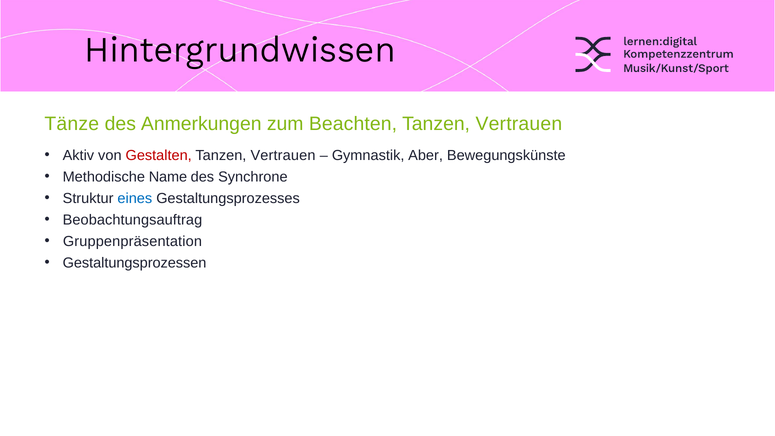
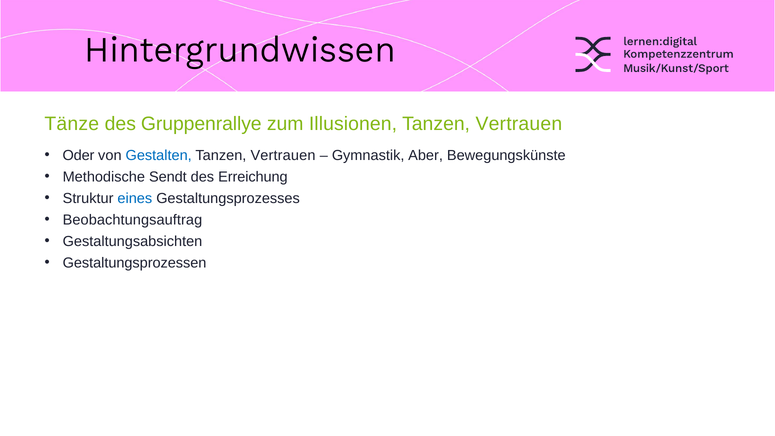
Anmerkungen: Anmerkungen -> Gruppenrallye (201, 124)
Beachten: Beachten -> Illusionen (353, 124)
Aktiv: Aktiv -> Oder (78, 155)
Gestalten colour: red -> blue (159, 155)
Name: Name -> Sendt (168, 177)
Synchrone: Synchrone -> Erreichung (253, 177)
Gruppenpräsentation: Gruppenpräsentation -> Gestaltungsabsichten (133, 241)
